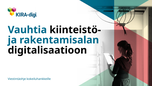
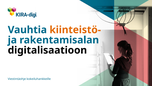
kiinteistö- colour: black -> orange (75, 30)
